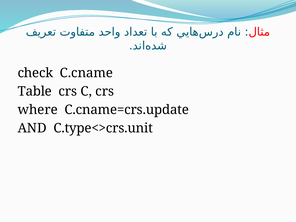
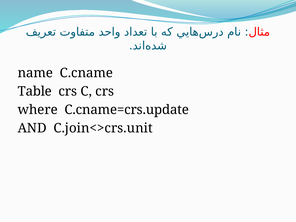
check: check -> name (35, 73)
C.type<>crs.unit: C.type<>crs.unit -> C.join<>crs.unit (103, 128)
